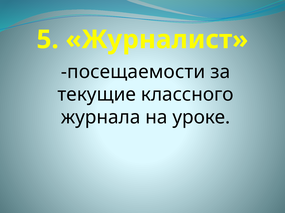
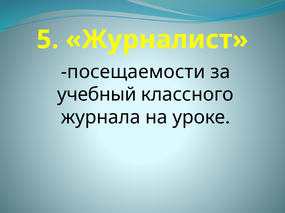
текущие: текущие -> учебный (97, 95)
